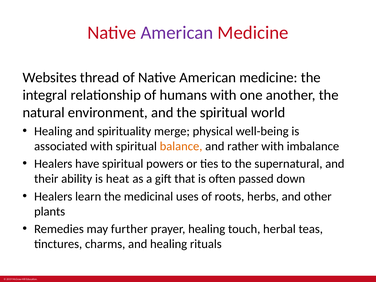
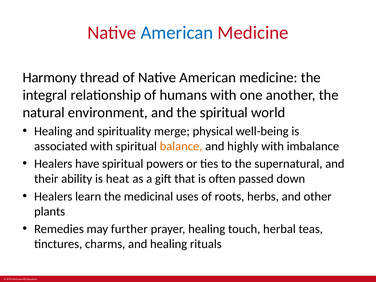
American colour: purple -> blue (177, 33)
Websites: Websites -> Harmony (50, 77)
rather: rather -> highly (243, 146)
